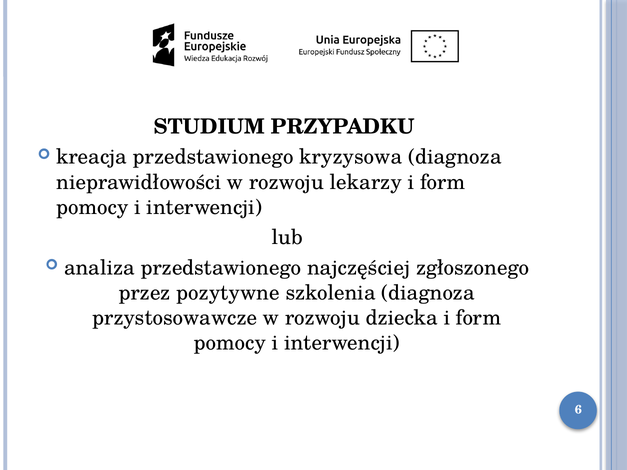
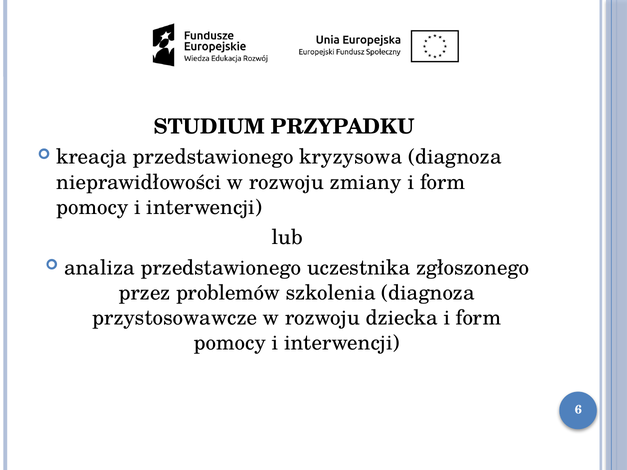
lekarzy: lekarzy -> zmiany (366, 182)
najczęściej: najczęściej -> uczestnika (359, 268)
pozytywne: pozytywne -> problemów (228, 293)
